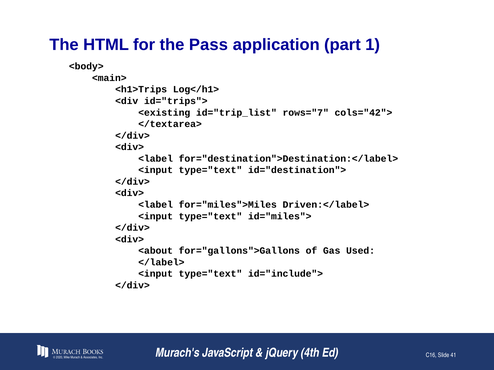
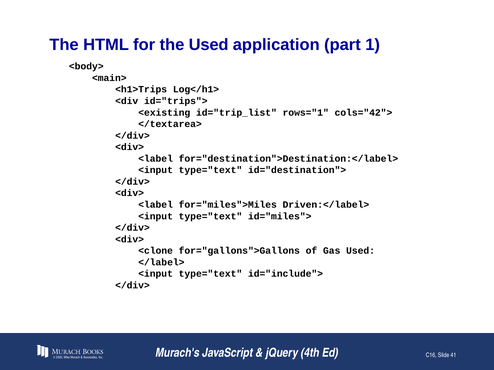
the Pass: Pass -> Used (209, 45)
rows="7: rows="7 -> rows="1 (306, 113)
<about: <about -> <clone (156, 251)
